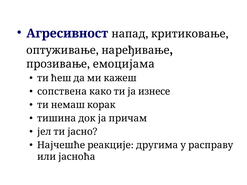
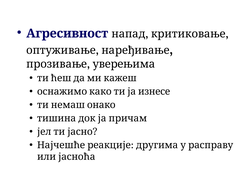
емоцијама: емоцијама -> уверењима (124, 64)
сопствена: сопствена -> оснажимо (62, 92)
корак: корак -> онако (101, 105)
